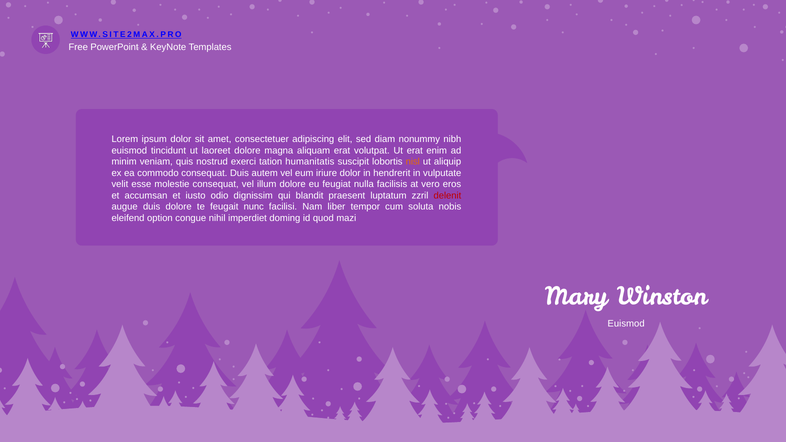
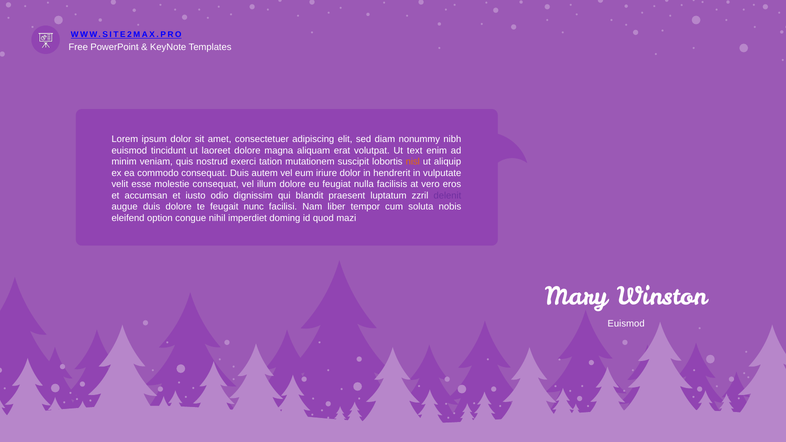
Ut erat: erat -> text (415, 150)
humanitatis: humanitatis -> mutationem (310, 162)
delenit colour: red -> purple (447, 196)
